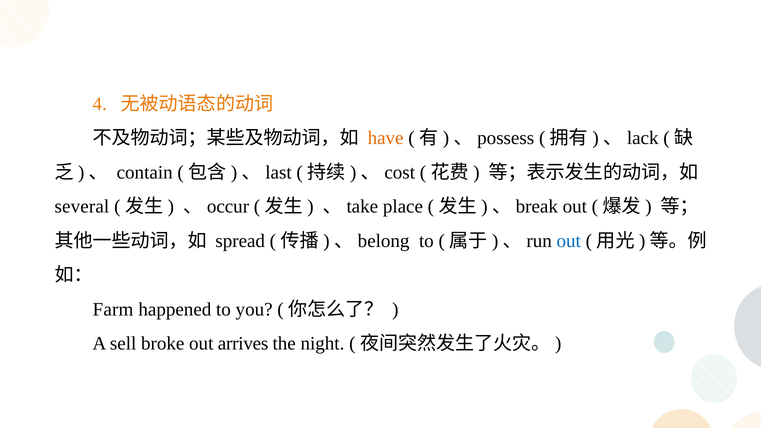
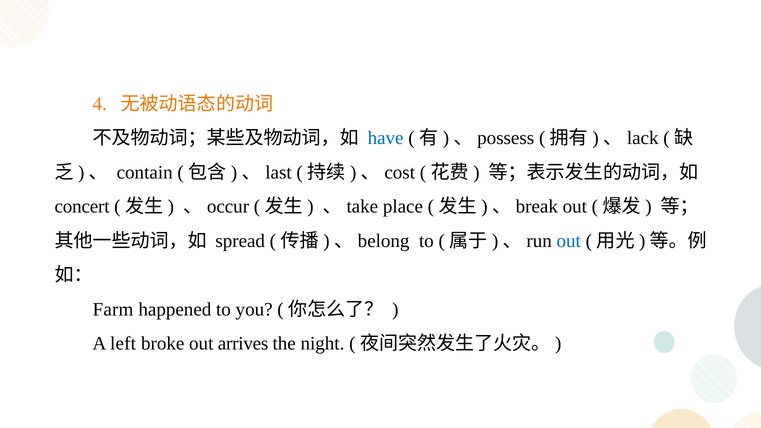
have colour: orange -> blue (386, 138)
several: several -> concert (82, 207)
sell: sell -> left (123, 344)
